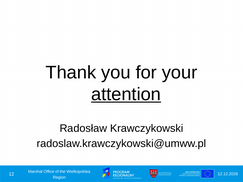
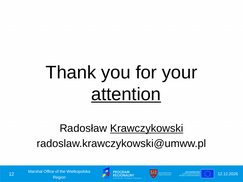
Krawczykowski underline: none -> present (147, 129)
